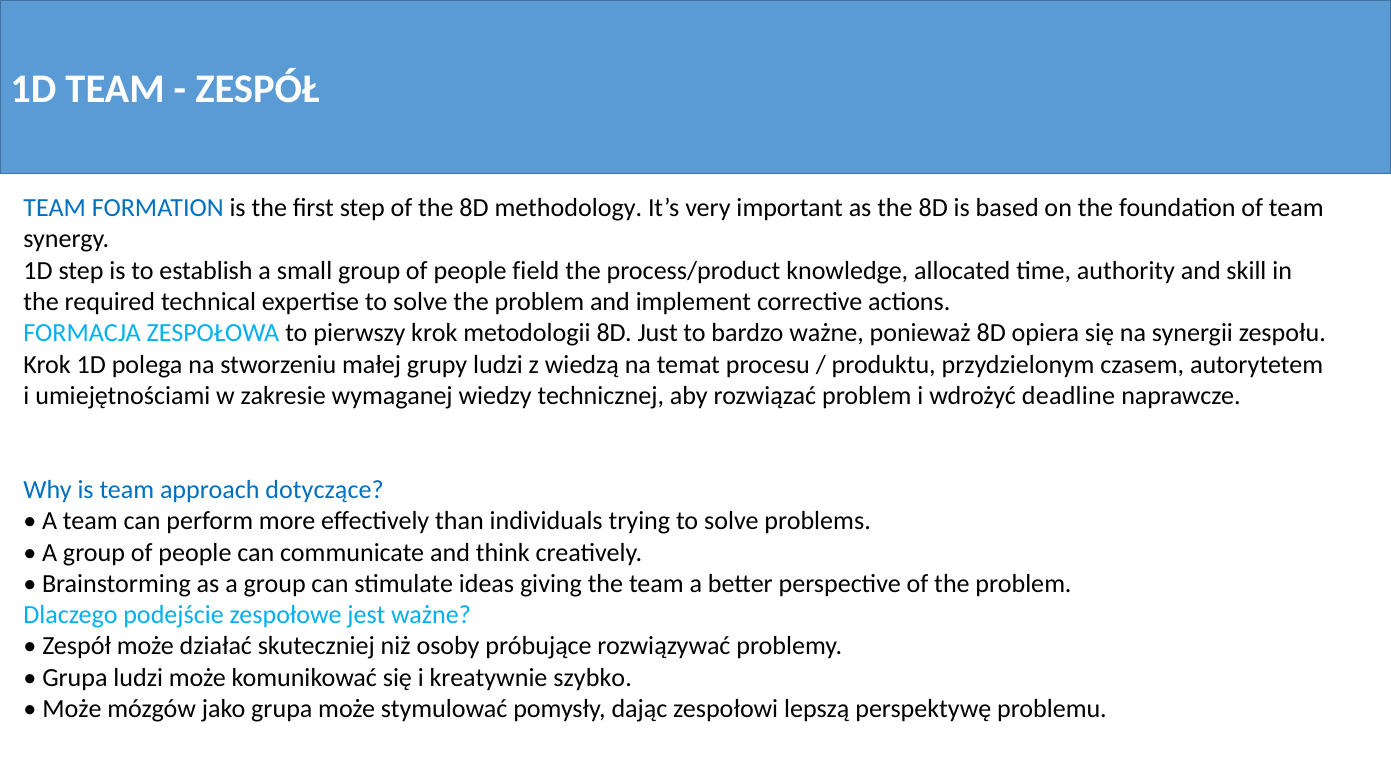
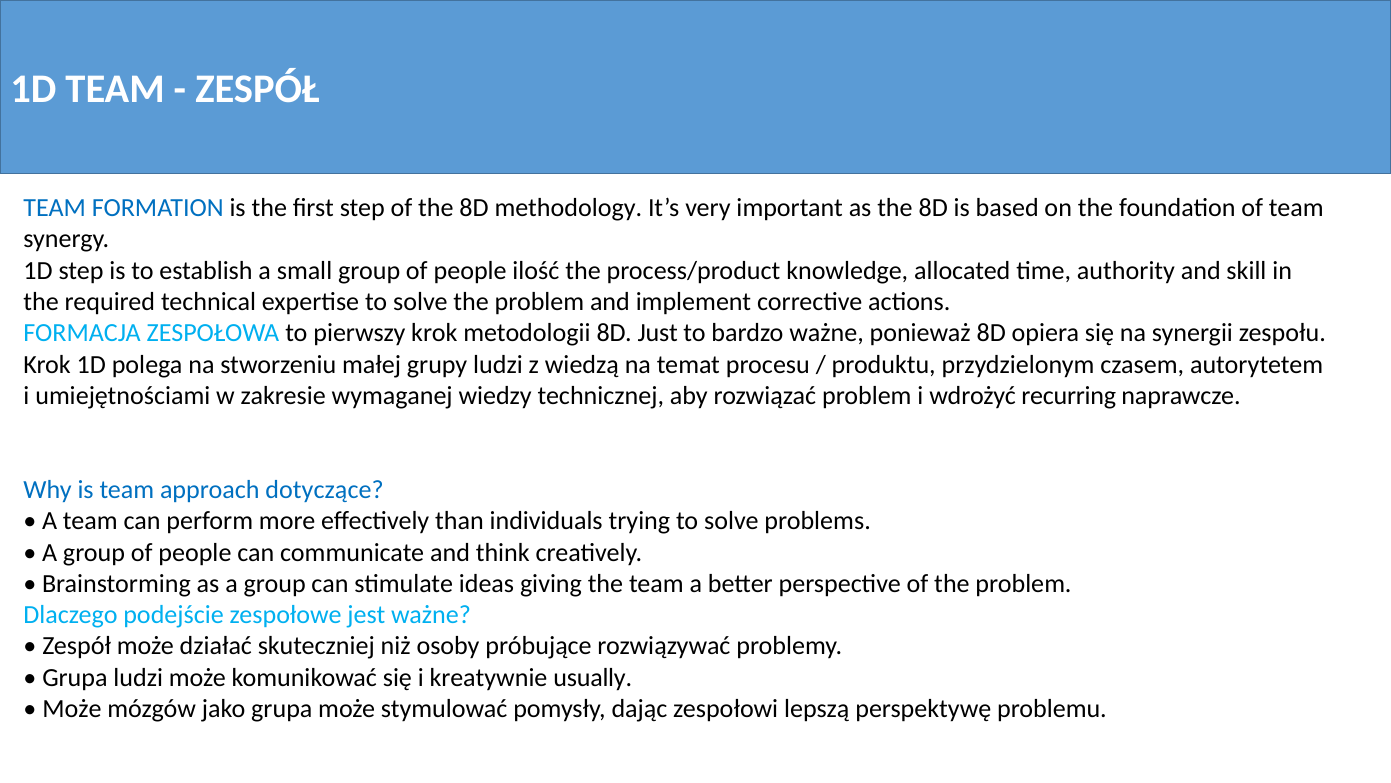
field: field -> ilość (536, 270)
deadline: deadline -> recurring (1069, 396)
szybko: szybko -> usually (593, 677)
